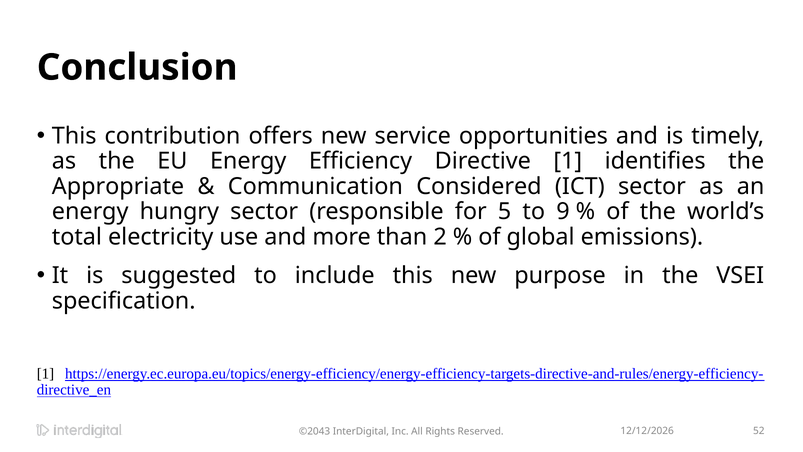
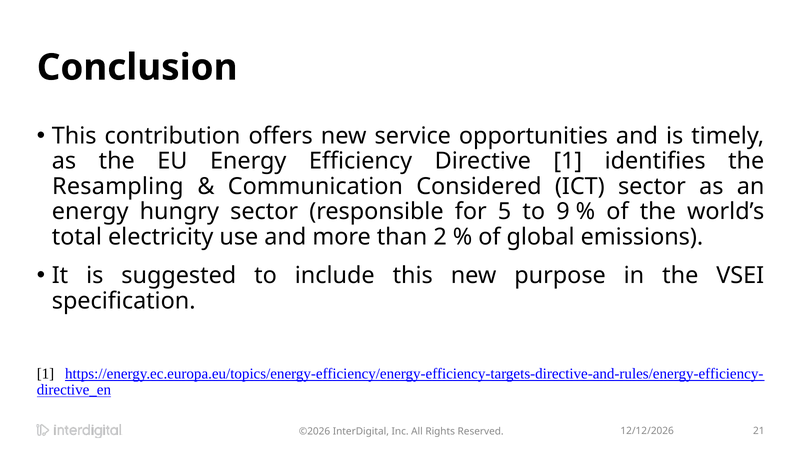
Appropriate: Appropriate -> Resampling (118, 186)
52: 52 -> 21 (759, 431)
©2043: ©2043 -> ©2026 (315, 431)
